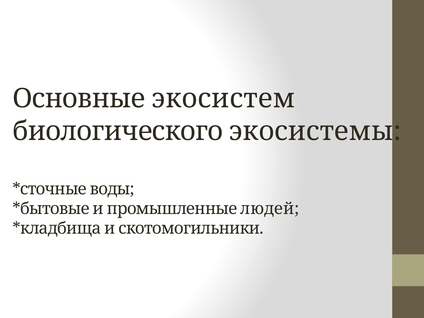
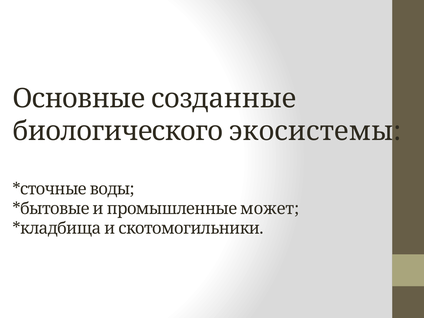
экосистем: экосистем -> созданные (224, 99)
людей: людей -> может (270, 209)
